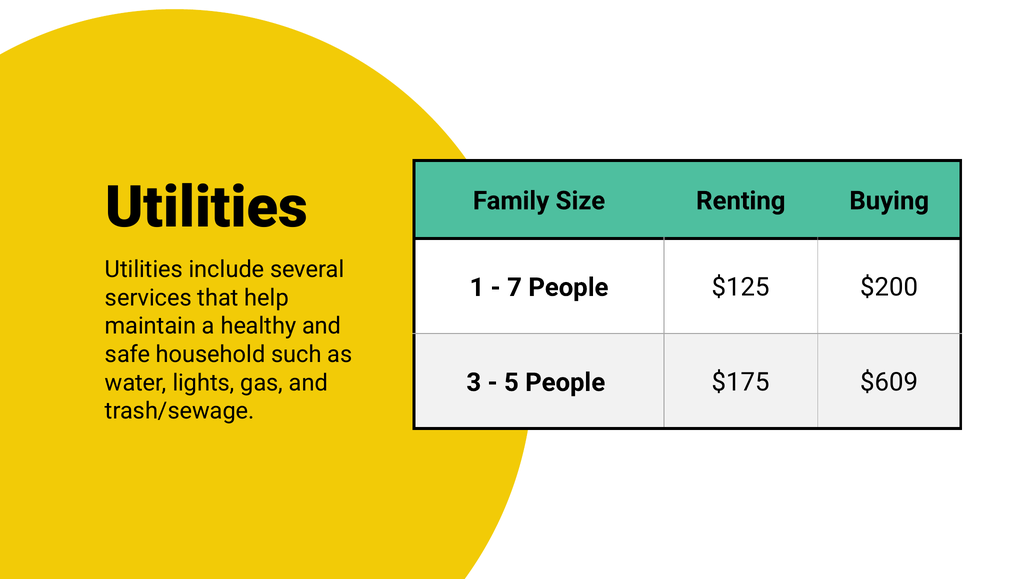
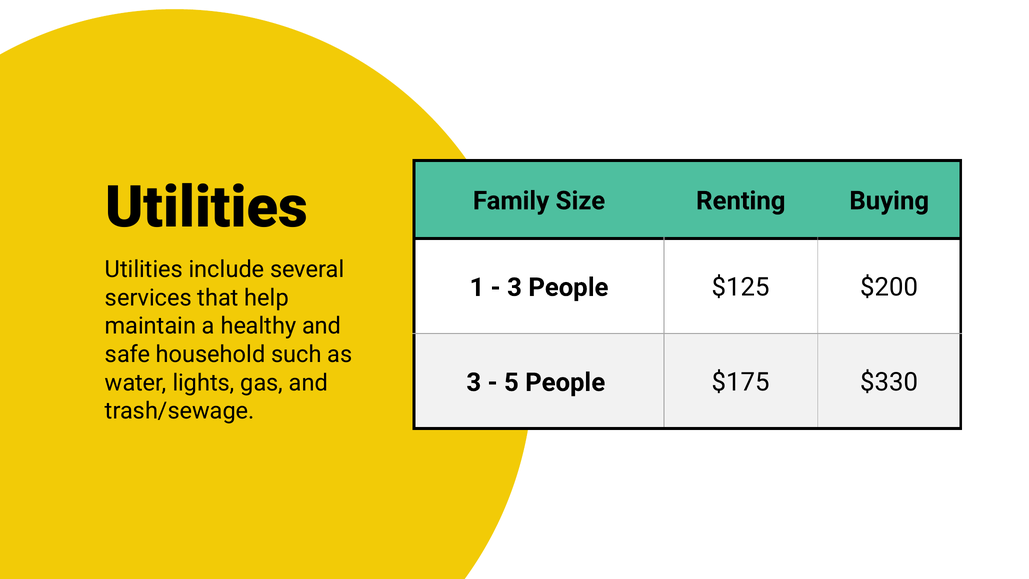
7: 7 -> 3 (515, 287)
$609: $609 -> $330 (889, 382)
